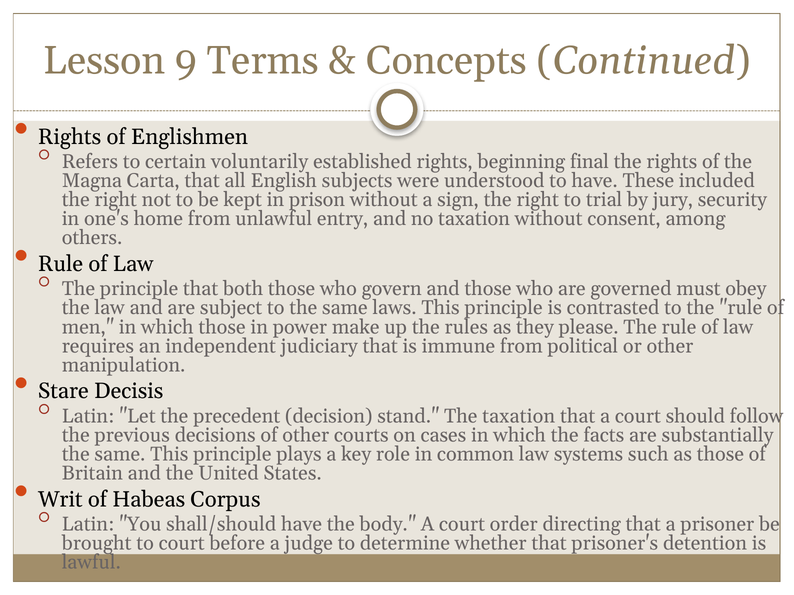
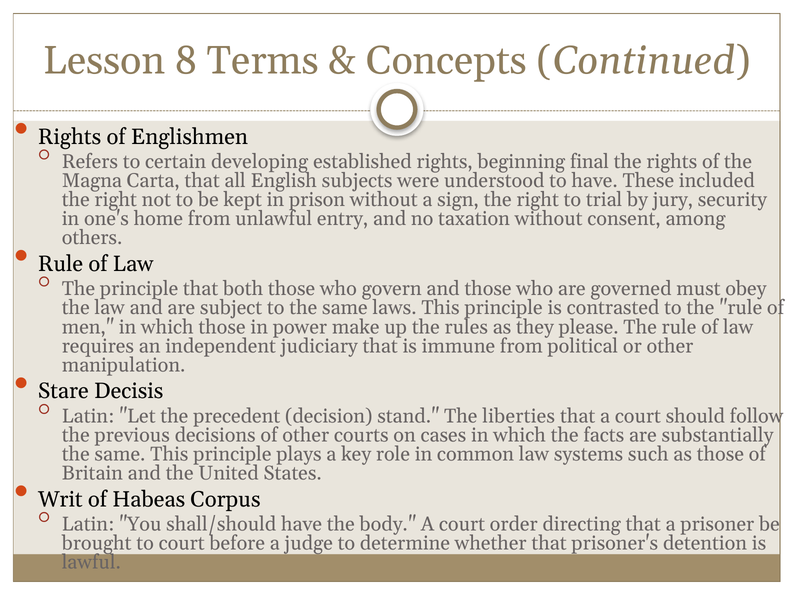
9: 9 -> 8 (186, 61)
voluntarily: voluntarily -> developing (260, 162)
The taxation: taxation -> liberties (519, 416)
